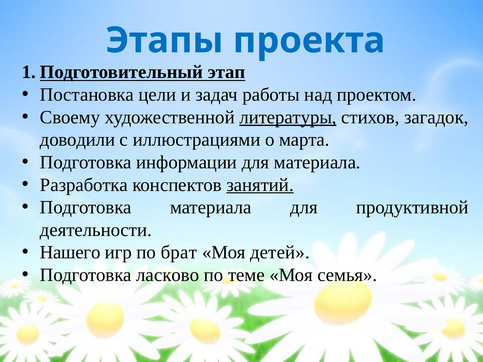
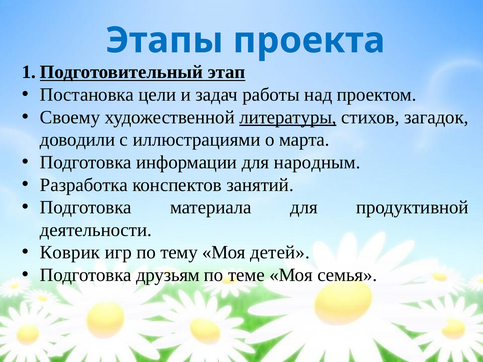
для материала: материала -> народным (317, 162)
занятий underline: present -> none (260, 185)
Нашего: Нашего -> Коврик (70, 253)
брат: брат -> тему (179, 253)
ласково: ласково -> друзьям (168, 275)
